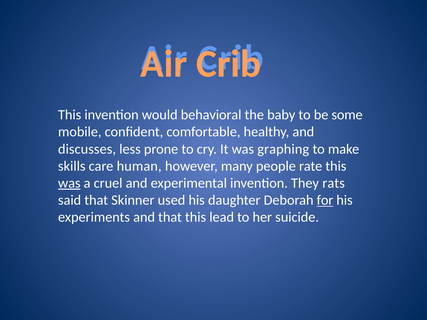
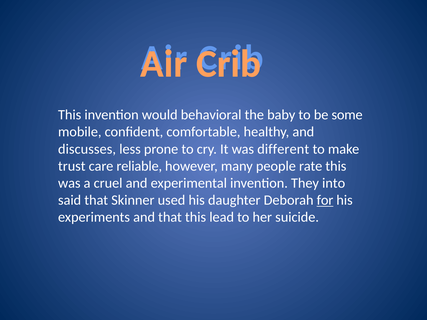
graphing: graphing -> different (283, 149)
skills: skills -> trust (72, 166)
human: human -> reliable (139, 166)
was underline: present -> none (69, 183)
rats: rats -> into (334, 183)
